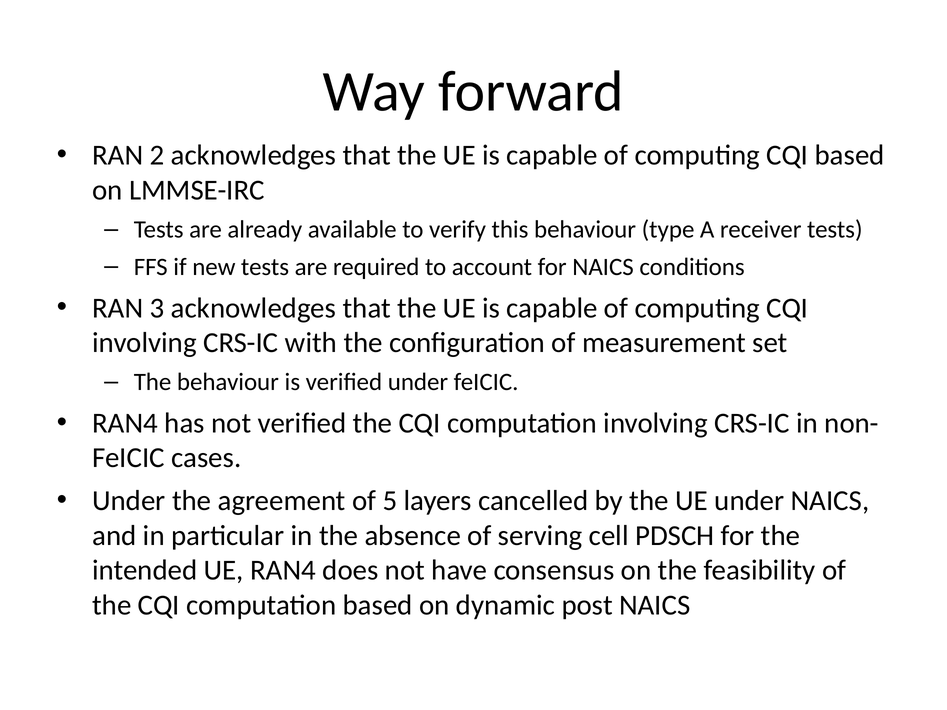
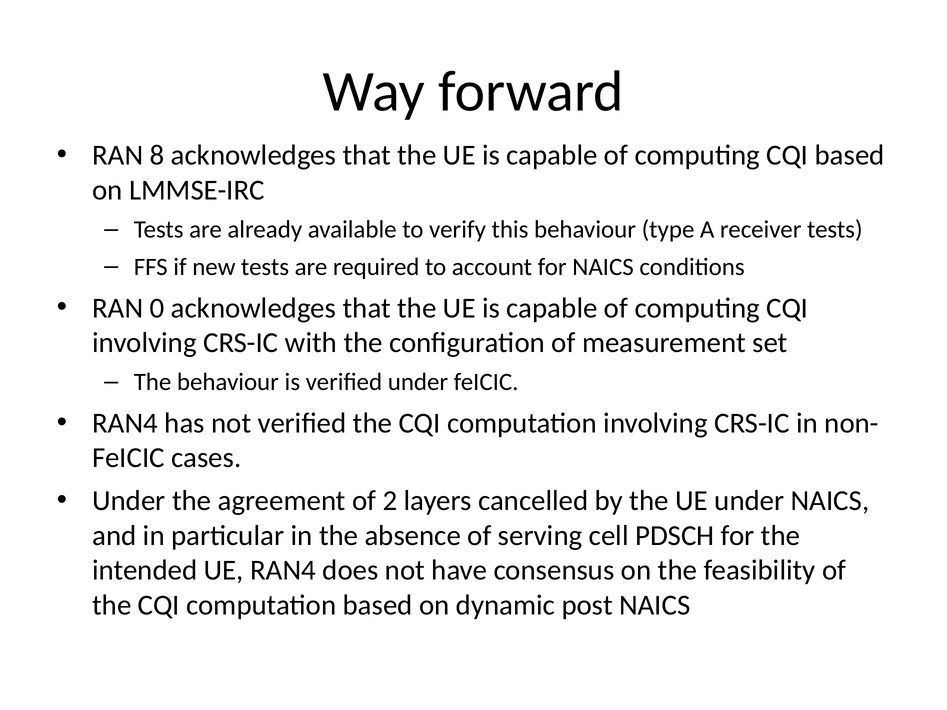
2: 2 -> 8 (157, 156)
3: 3 -> 0 (157, 308)
5: 5 -> 2 (390, 501)
